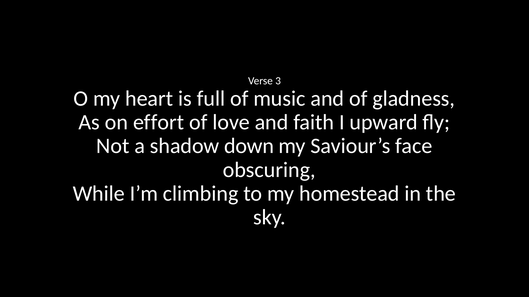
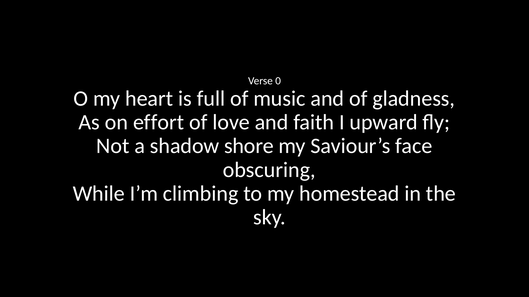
3: 3 -> 0 (278, 81)
down: down -> shore (249, 146)
